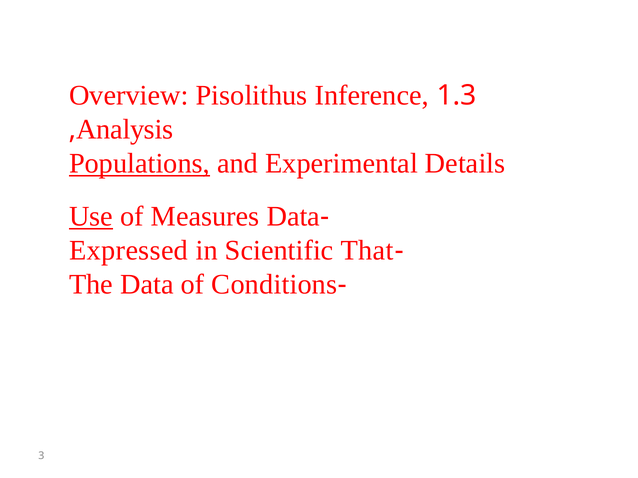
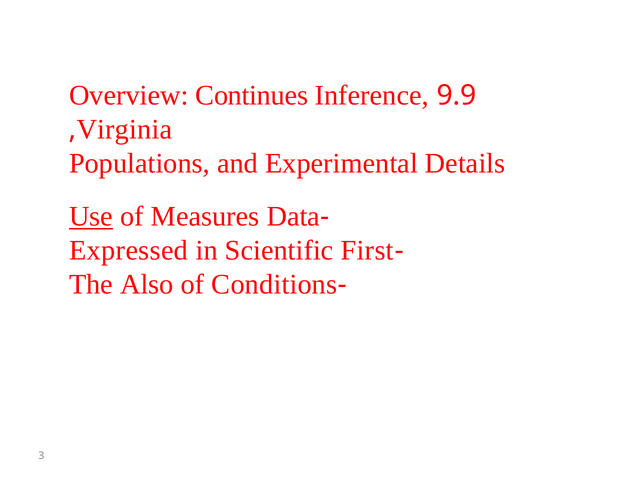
Pisolithus: Pisolithus -> Continues (252, 96)
1.3: 1.3 -> 9.9 (457, 96)
Analysis: Analysis -> Virginia (125, 130)
Populations underline: present -> none (140, 164)
That: That -> First (367, 251)
The Data: Data -> Also (147, 285)
